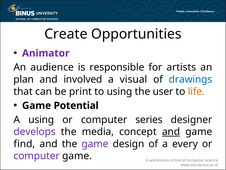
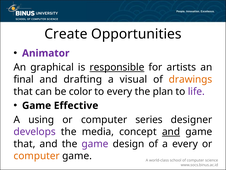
audience: audience -> graphical (52, 67)
responsible underline: none -> present (117, 67)
plan: plan -> final (24, 79)
involved: involved -> drafting (83, 79)
drawings colour: blue -> orange (191, 79)
print: print -> color (80, 91)
to using: using -> every (120, 91)
user: user -> plan (163, 91)
life colour: orange -> purple (196, 91)
Potential: Potential -> Effective (76, 105)
find: find -> that (24, 143)
computer colour: purple -> orange (37, 156)
